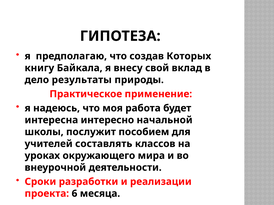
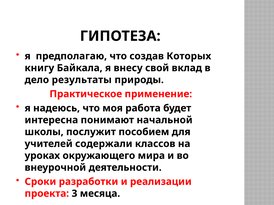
интересно: интересно -> понимают (107, 120)
составлять: составлять -> содержали (104, 144)
6: 6 -> 3 (74, 194)
